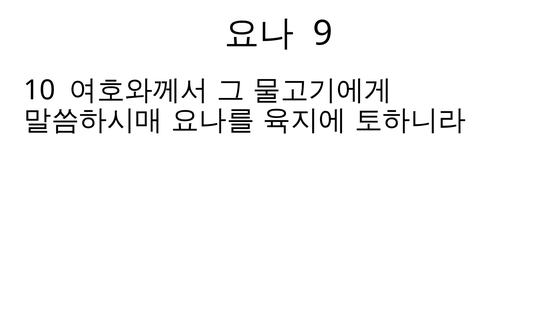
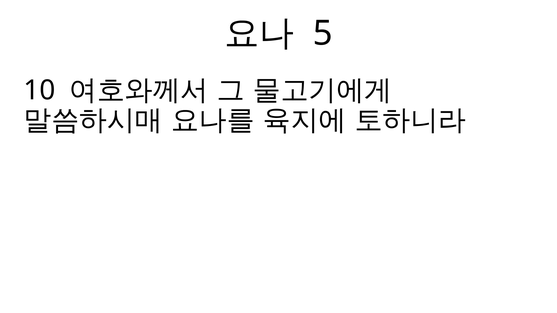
9: 9 -> 5 (323, 34)
